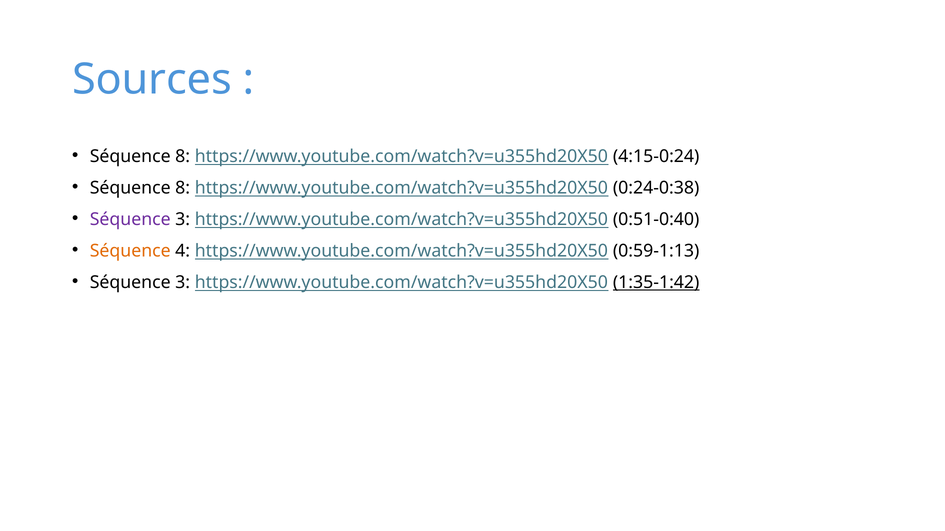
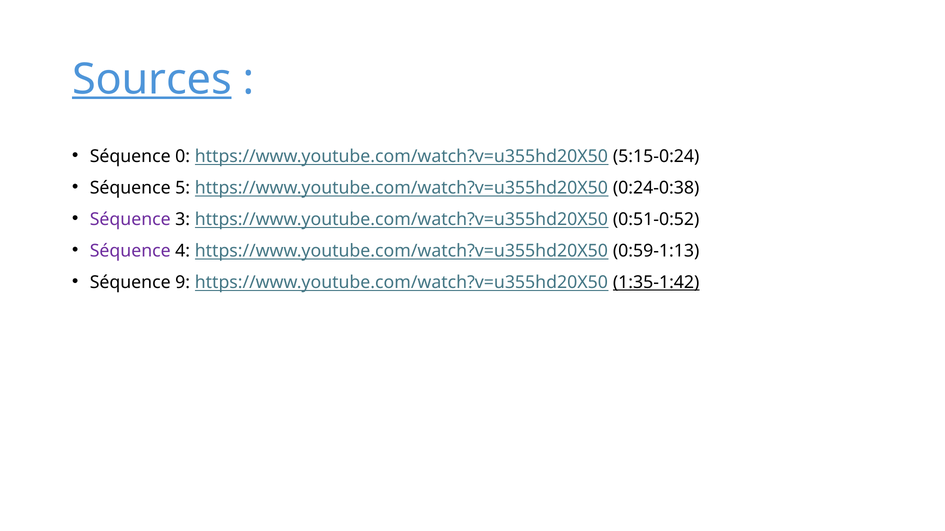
Sources underline: none -> present (152, 79)
8: 8 -> 0 (183, 157)
4:15-0:24: 4:15-0:24 -> 5:15-0:24 (656, 157)
8: 8 -> 5 (183, 188)
0:51-0:40: 0:51-0:40 -> 0:51-0:52 (656, 220)
Séquence colour: orange -> purple (130, 251)
3: 3 -> 9 (183, 283)
